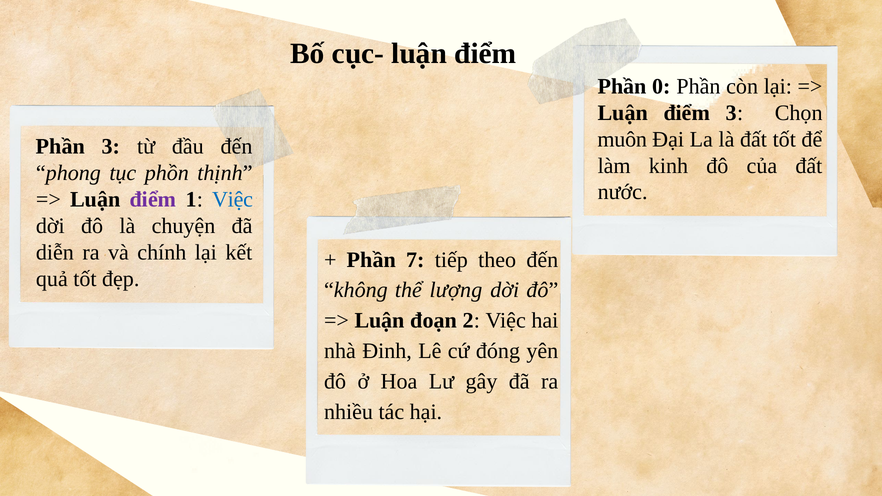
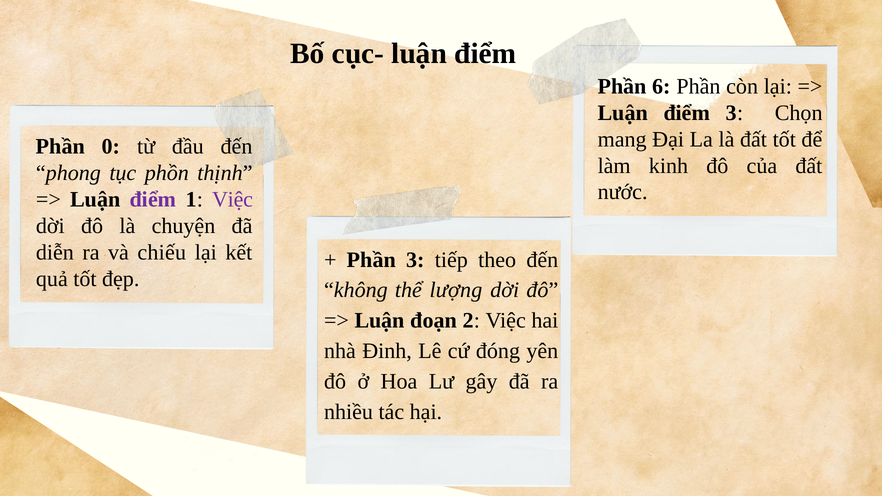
0: 0 -> 6 (661, 86)
muôn: muôn -> mang (622, 139)
Phần 3: 3 -> 0 (111, 147)
Việc colour: blue -> purple (233, 199)
chính: chính -> chiếu (162, 252)
Phần 7: 7 -> 3 (415, 260)
